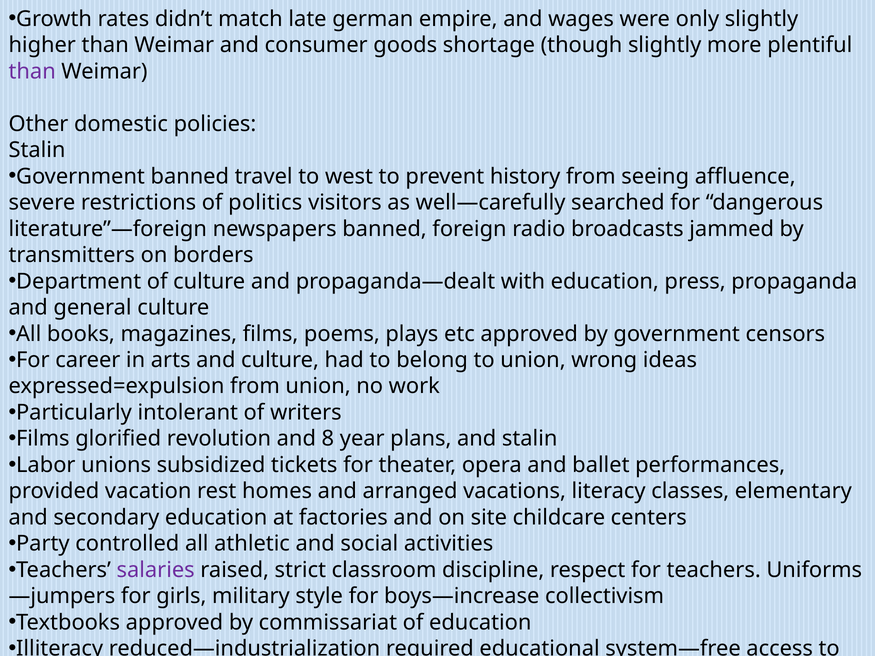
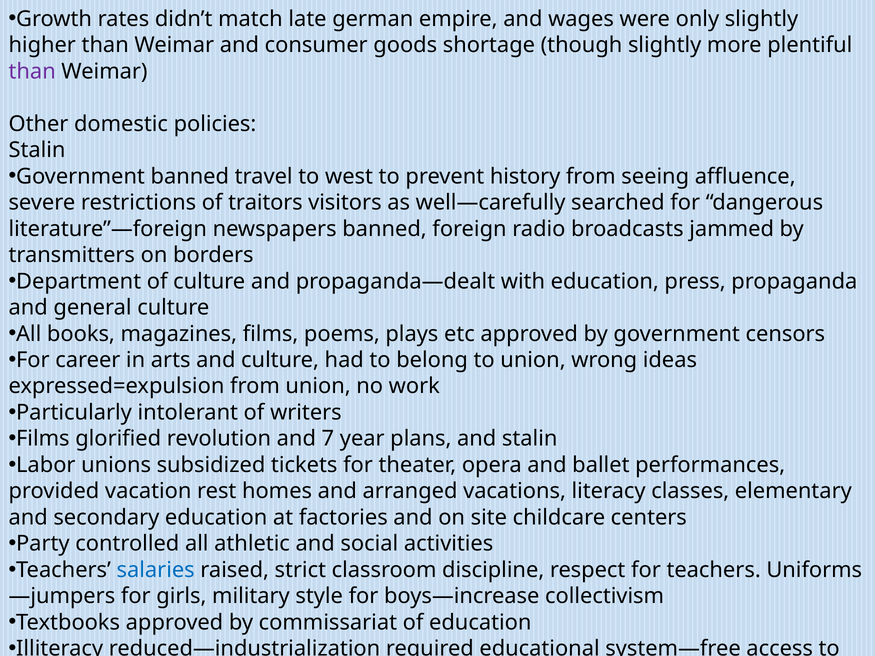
politics: politics -> traitors (265, 203)
and 8: 8 -> 7 (328, 439)
salaries colour: purple -> blue (156, 570)
